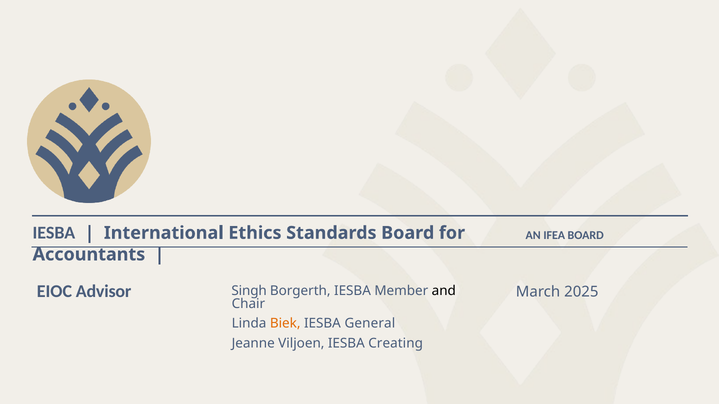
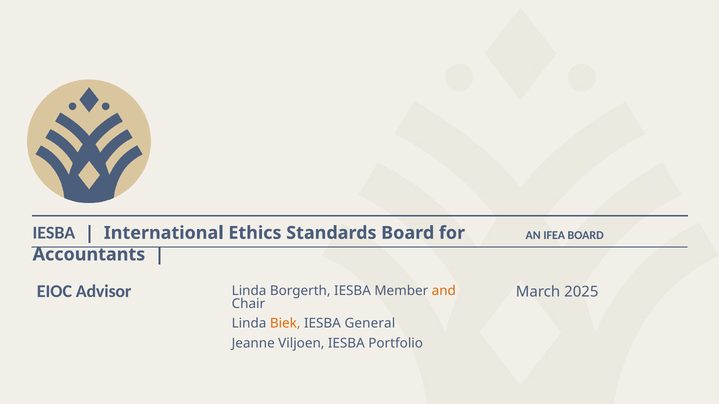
Singh: Singh -> Linda (249, 291)
and colour: black -> orange (444, 291)
Creating: Creating -> Portfolio (396, 344)
